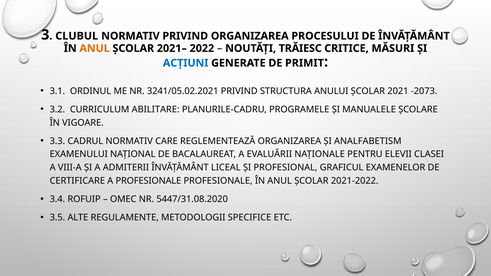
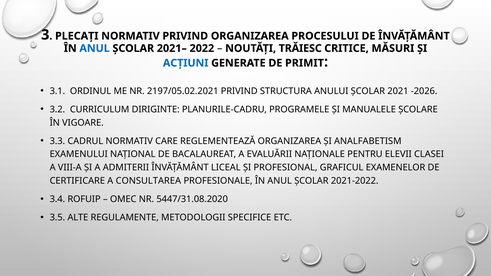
CLUBUL: CLUBUL -> PLECAȚI (77, 36)
ANUL colour: orange -> blue (95, 48)
3241/05.02.2021: 3241/05.02.2021 -> 2197/05.02.2021 (183, 91)
-2073: -2073 -> -2026 (424, 91)
ABILITARE: ABILITARE -> DIRIGINTE (156, 110)
A PROFESIONALE: PROFESIONALE -> CONSULTAREA (148, 181)
